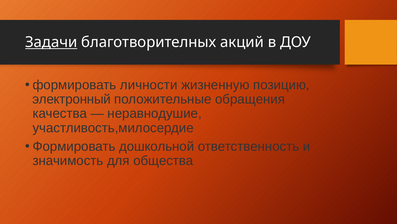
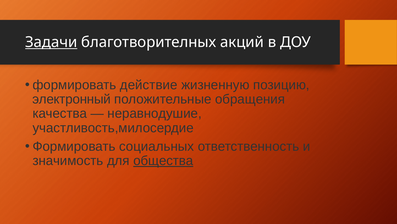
личности: личности -> действие (149, 85)
дошкольной: дошкольной -> социальных (157, 146)
общества underline: none -> present (163, 160)
